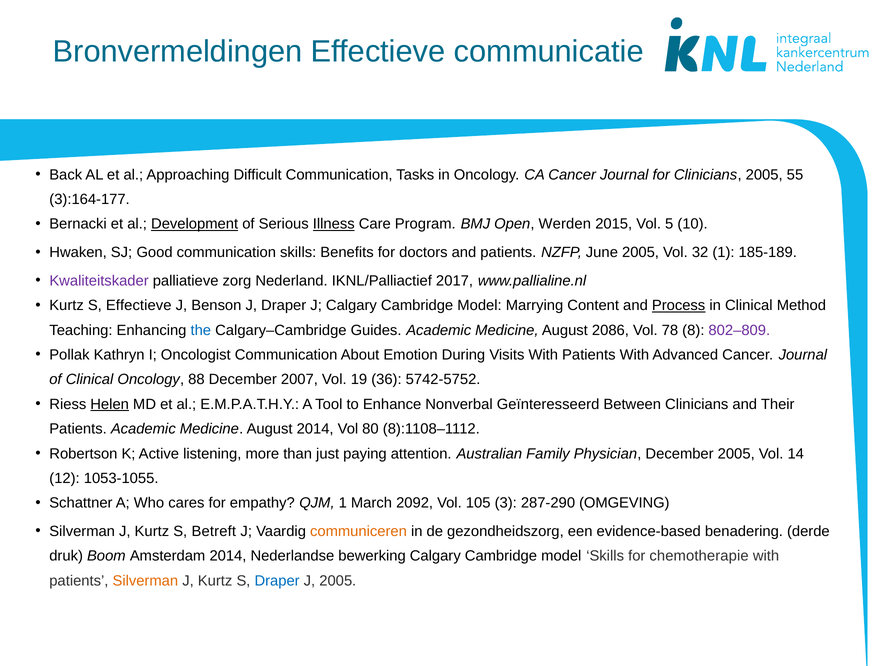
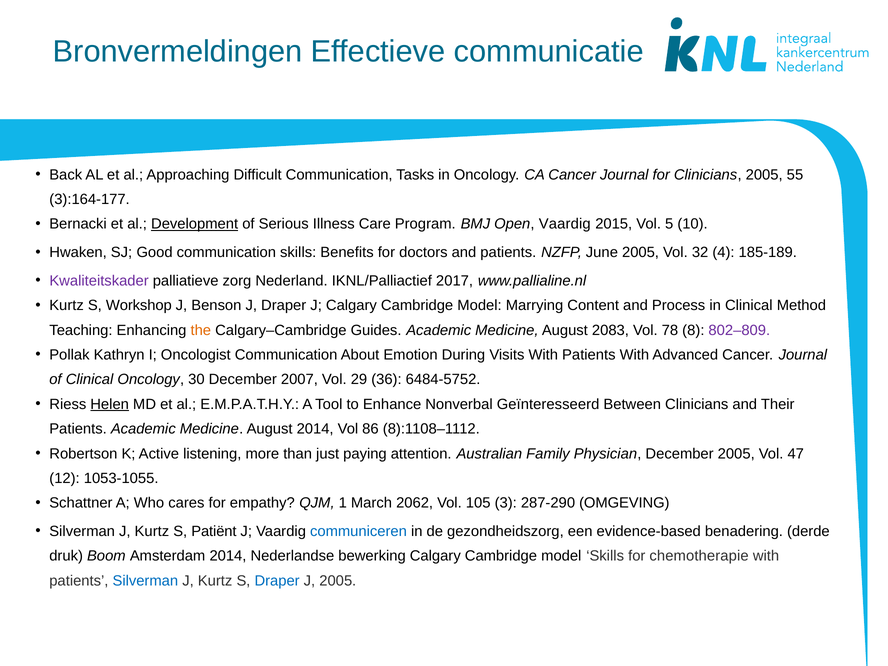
Illness underline: present -> none (334, 224)
Open Werden: Werden -> Vaardig (565, 224)
32 1: 1 -> 4 (723, 252)
S Effectieve: Effectieve -> Workshop (139, 306)
Process underline: present -> none (679, 306)
the colour: blue -> orange (201, 330)
2086: 2086 -> 2083 (610, 330)
88: 88 -> 30 (196, 380)
19: 19 -> 29 (359, 380)
5742-5752: 5742-5752 -> 6484-5752 (443, 380)
80: 80 -> 86 (370, 429)
14: 14 -> 47 (796, 454)
2092: 2092 -> 2062 (415, 503)
Betreft: Betreft -> Patiënt (214, 531)
communiceren colour: orange -> blue (358, 531)
Silverman colour: orange -> blue (145, 581)
